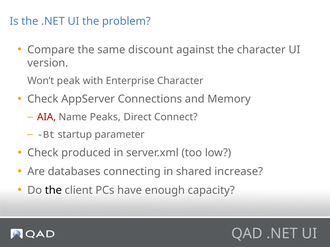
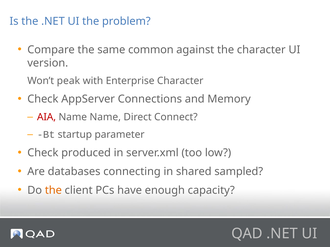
discount: discount -> common (151, 50)
Name Peaks: Peaks -> Name (105, 117)
increase: increase -> sampled (239, 172)
the colour: black -> orange (53, 191)
